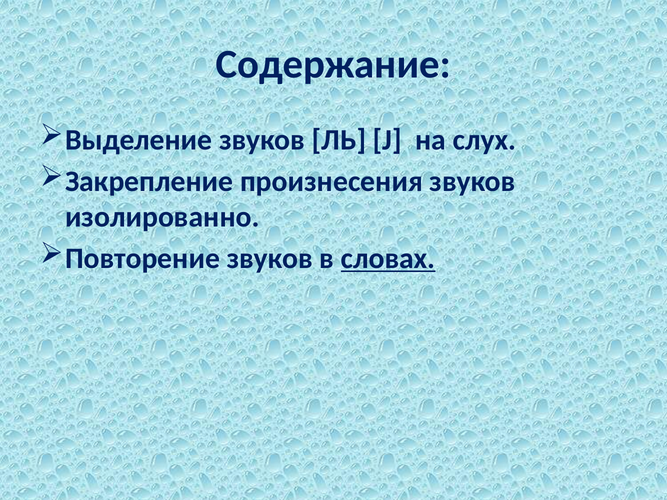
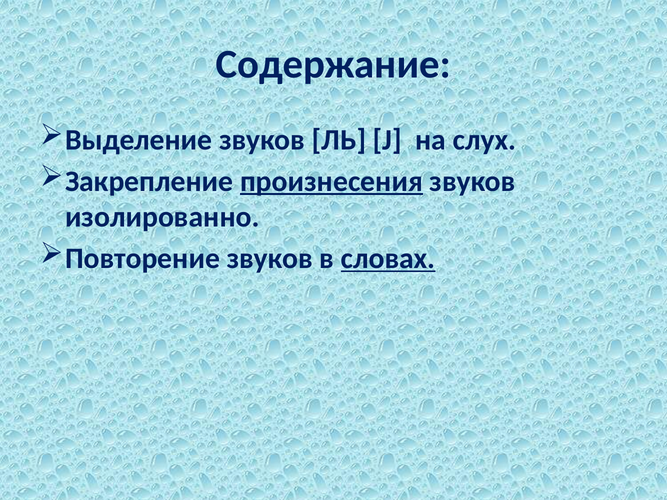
произнесения underline: none -> present (331, 181)
